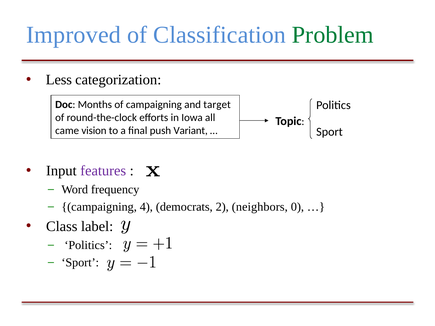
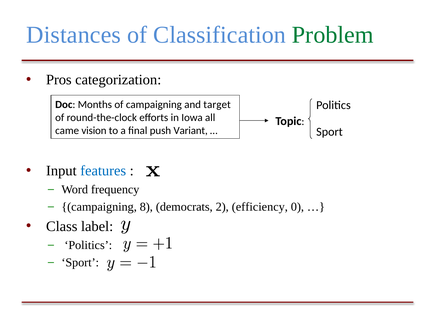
Improved: Improved -> Distances (74, 35)
Less: Less -> Pros (59, 80)
features colour: purple -> blue (103, 171)
4: 4 -> 8 (146, 207)
neighbors: neighbors -> efficiency (260, 207)
